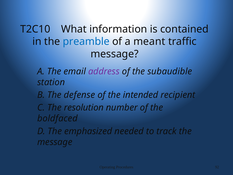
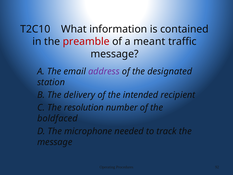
preamble colour: blue -> red (86, 42)
subaudible: subaudible -> designated (170, 71)
defense: defense -> delivery (79, 95)
emphasized: emphasized -> microphone (88, 131)
